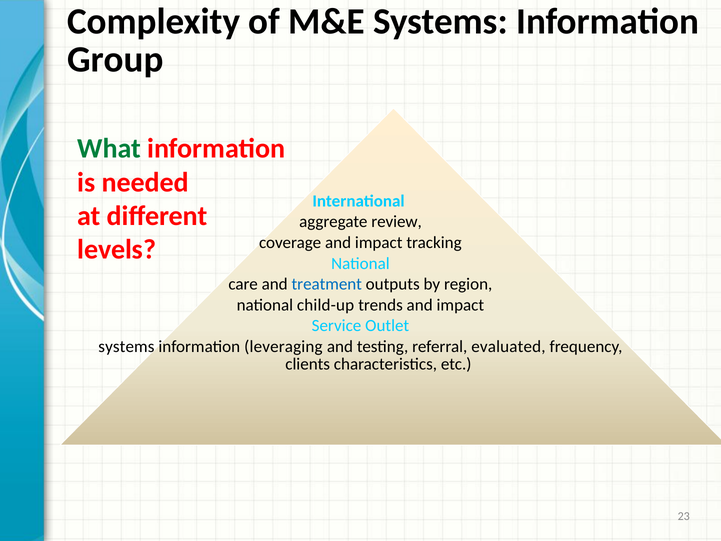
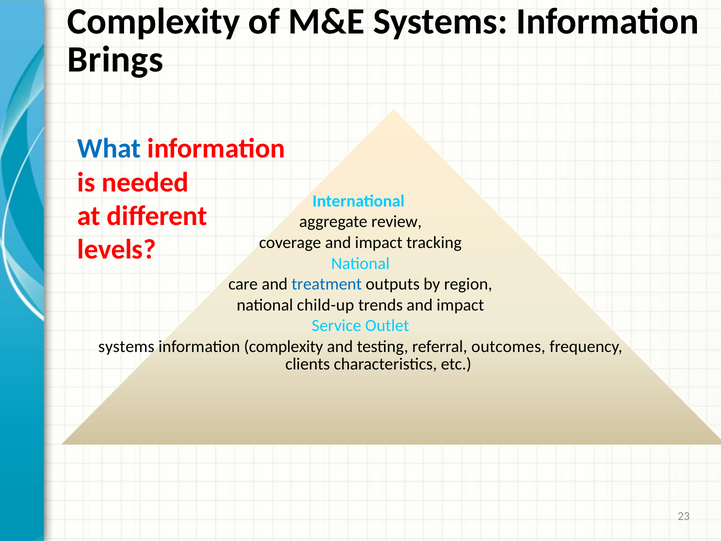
Group: Group -> Brings (115, 59)
What colour: green -> blue (109, 149)
information leveraging: leveraging -> complexity (284, 346)
evaluated: evaluated -> outcomes (508, 346)
